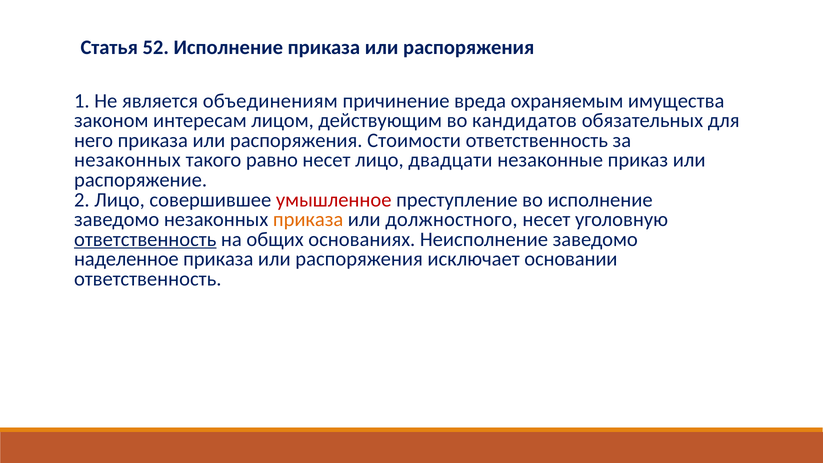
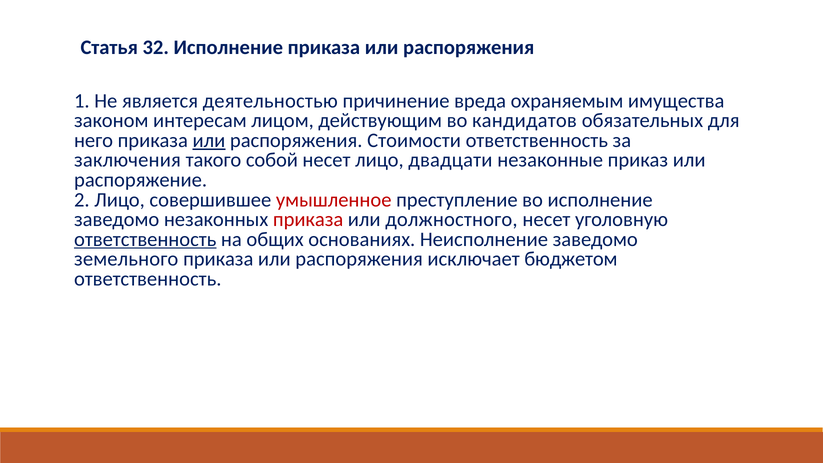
52: 52 -> 32 (156, 47)
объединениям: объединениям -> деятельностью (270, 101)
или underline: none -> present (209, 140)
незаконных: незаконных -> заключения (127, 160)
равно: равно -> собой (272, 160)
приказа colour: orange -> red (308, 219)
наделенное: наделенное -> земельного (126, 259)
основании: основании -> бюджетом (571, 259)
